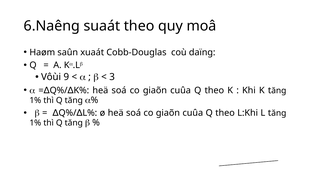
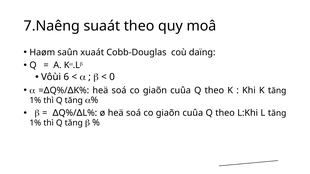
6.Naêng: 6.Naêng -> 7.Naêng (52, 26)
9: 9 -> 6 (66, 77)
3: 3 -> 0 (112, 77)
